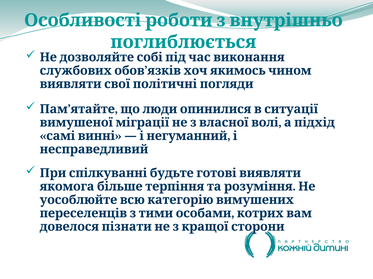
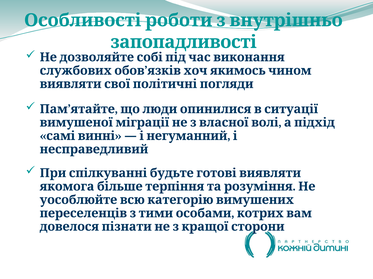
поглиблюється: поглиблюється -> запопадливості (184, 42)
